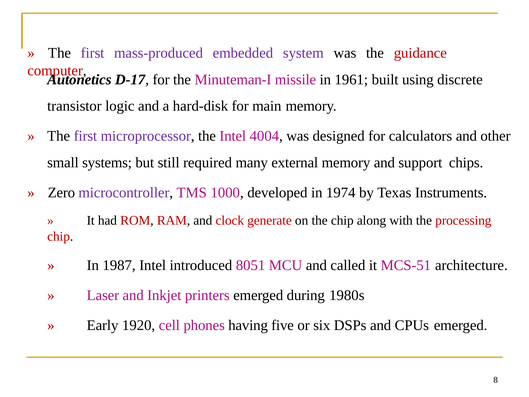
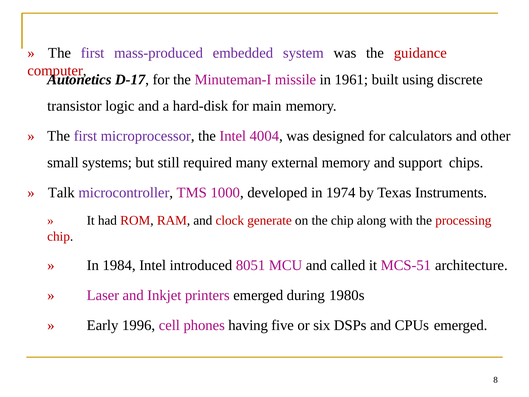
Zero: Zero -> Talk (61, 192)
1987: 1987 -> 1984 (119, 265)
1920: 1920 -> 1996 (139, 325)
